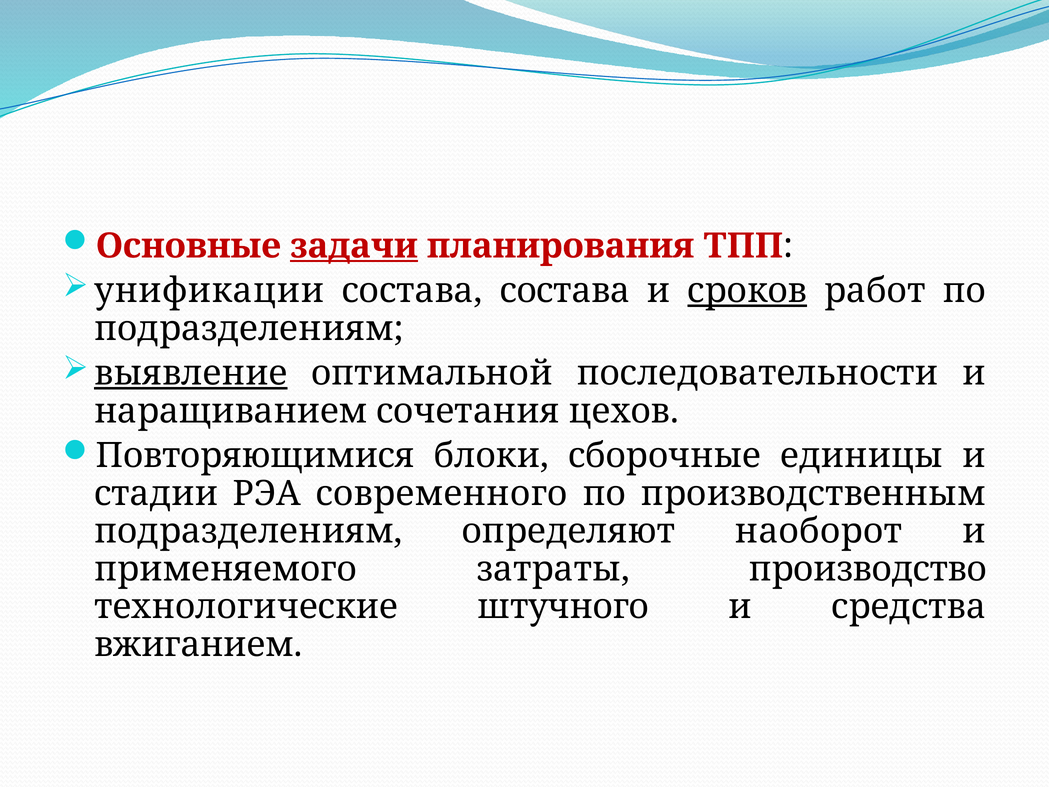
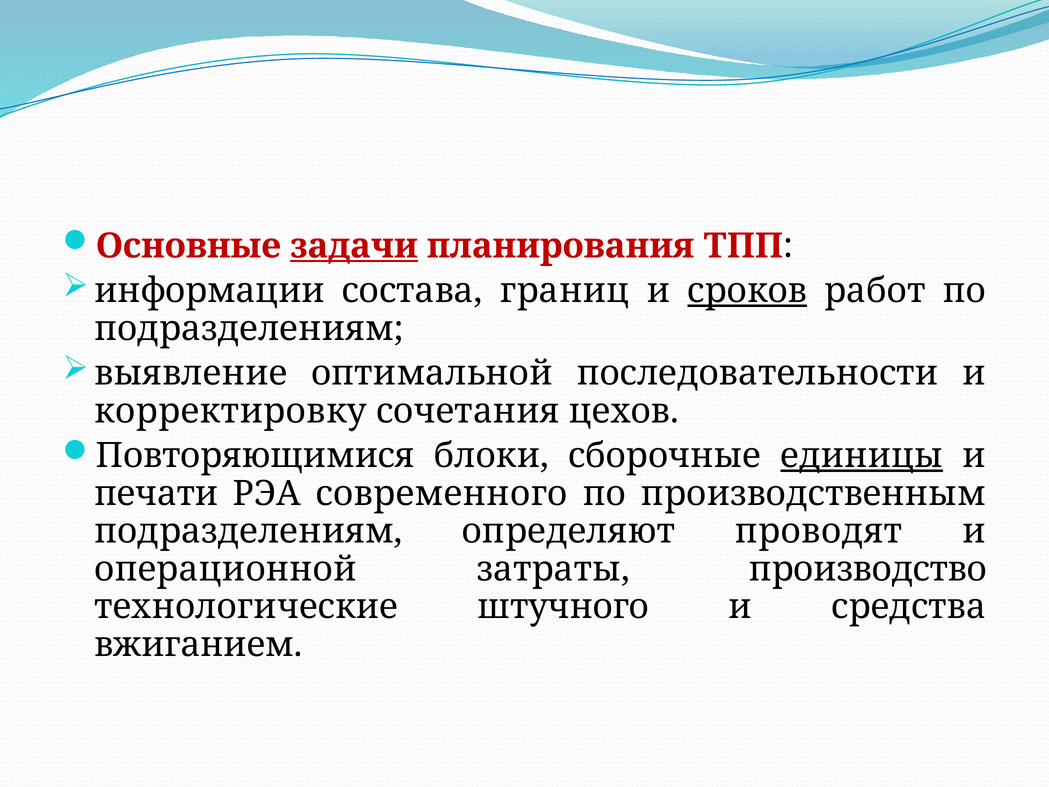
унификации: унификации -> информации (210, 291)
состава состава: состава -> границ (565, 291)
выявление underline: present -> none (191, 373)
наращиванием: наращиванием -> корректировку (231, 411)
единицы underline: none -> present (862, 456)
стадии: стадии -> печати (156, 493)
наоборот: наоборот -> проводят (819, 531)
применяемого: применяемого -> операционной (226, 569)
